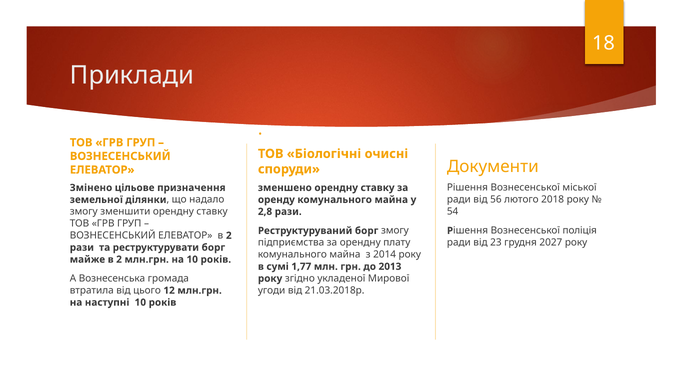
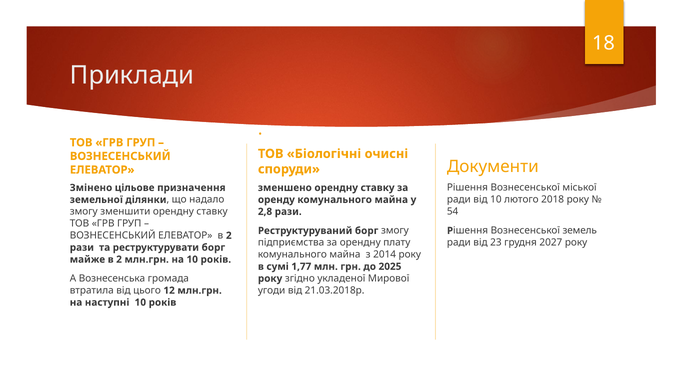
від 56: 56 -> 10 (496, 200)
поліція: поліція -> земель (580, 231)
2013: 2013 -> 2025 (390, 267)
